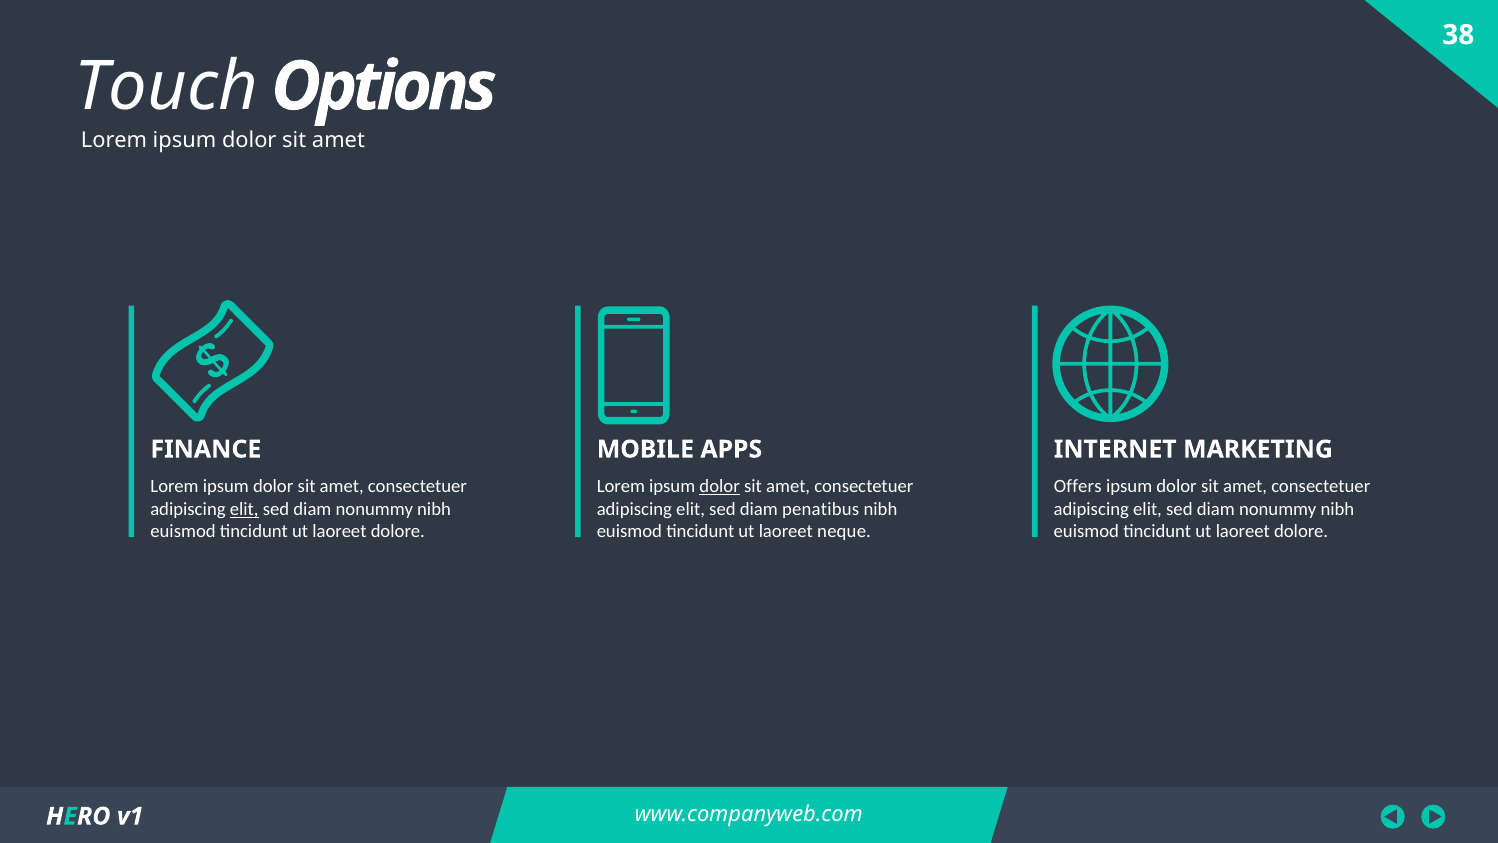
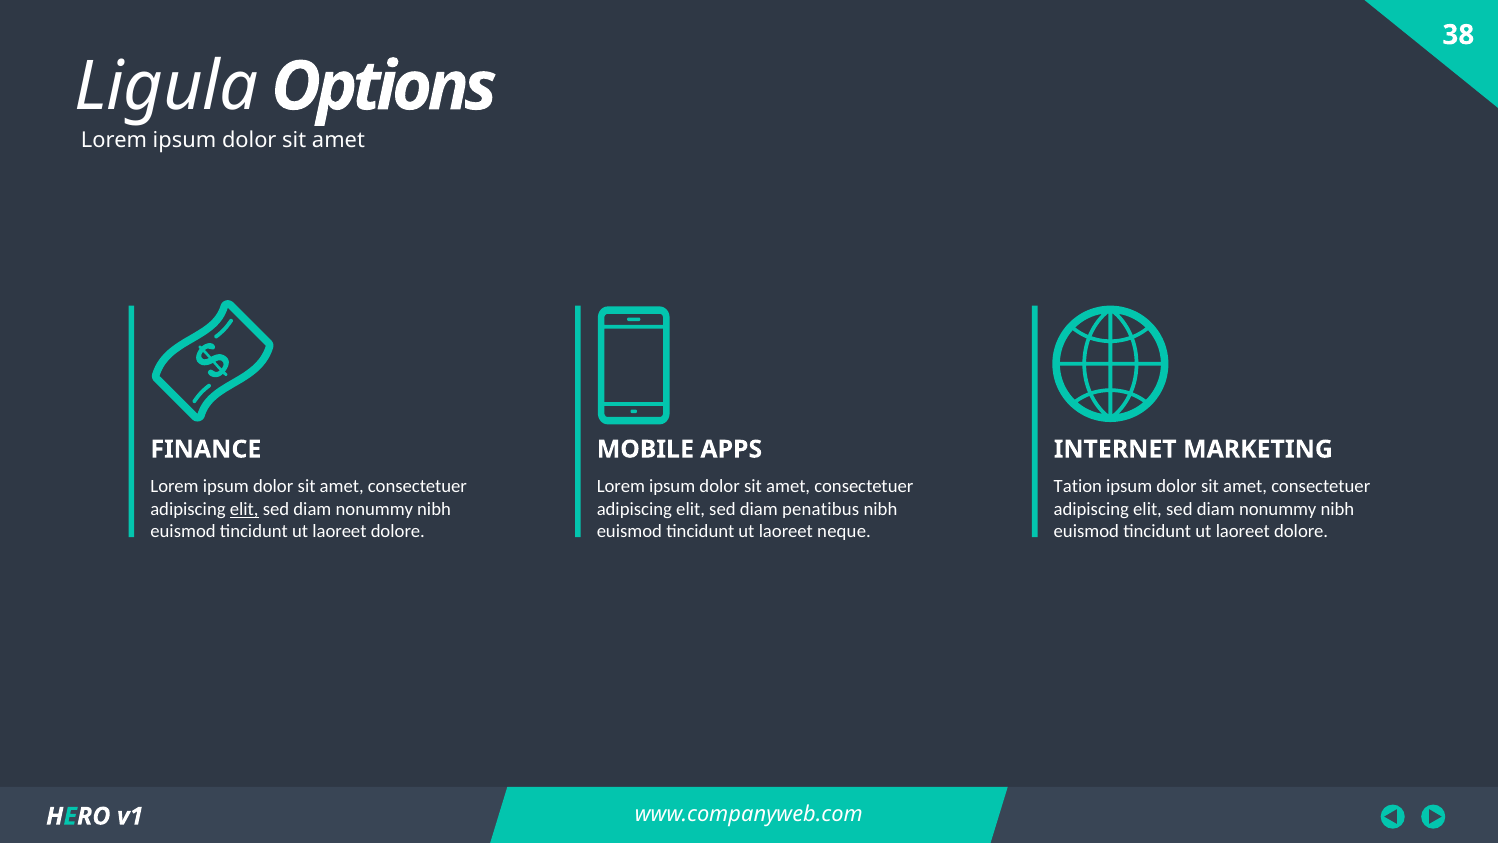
Touch: Touch -> Ligula (166, 87)
dolor underline: present -> none (720, 487)
Offers: Offers -> Tation (1078, 487)
